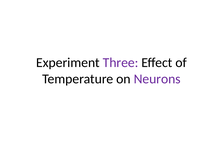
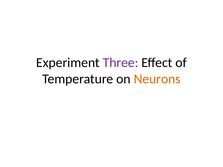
Neurons colour: purple -> orange (157, 79)
